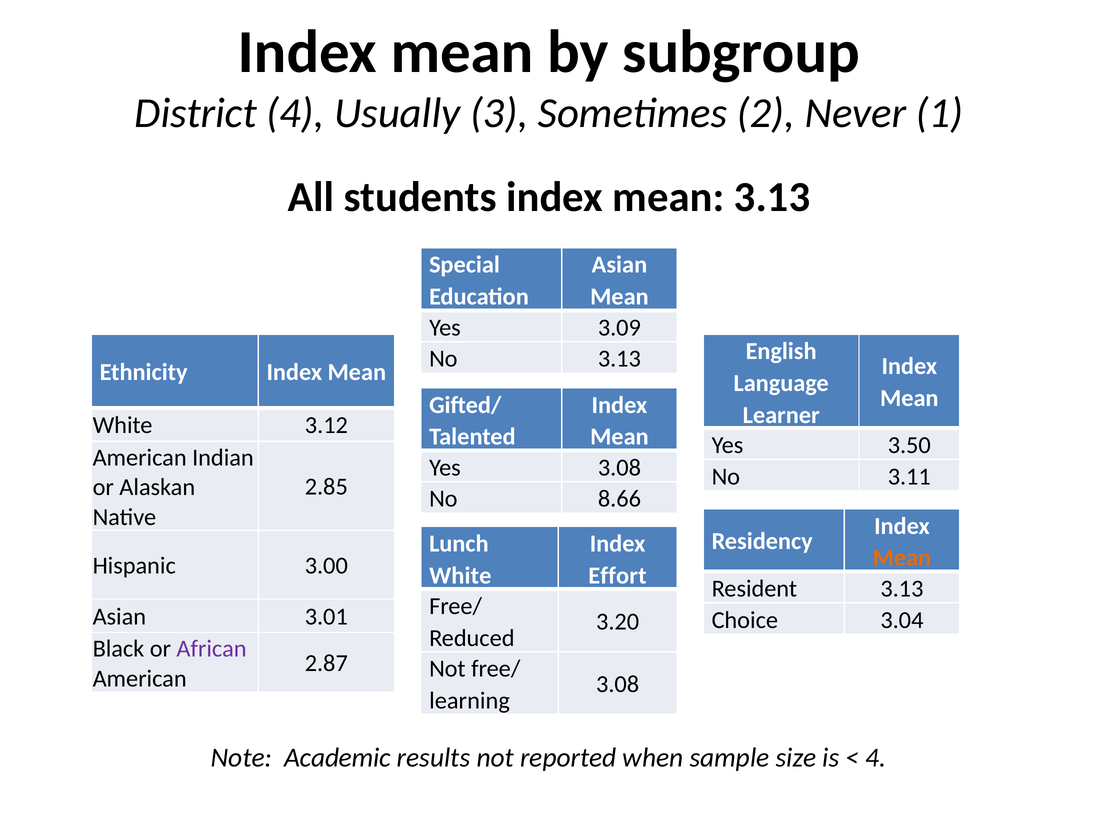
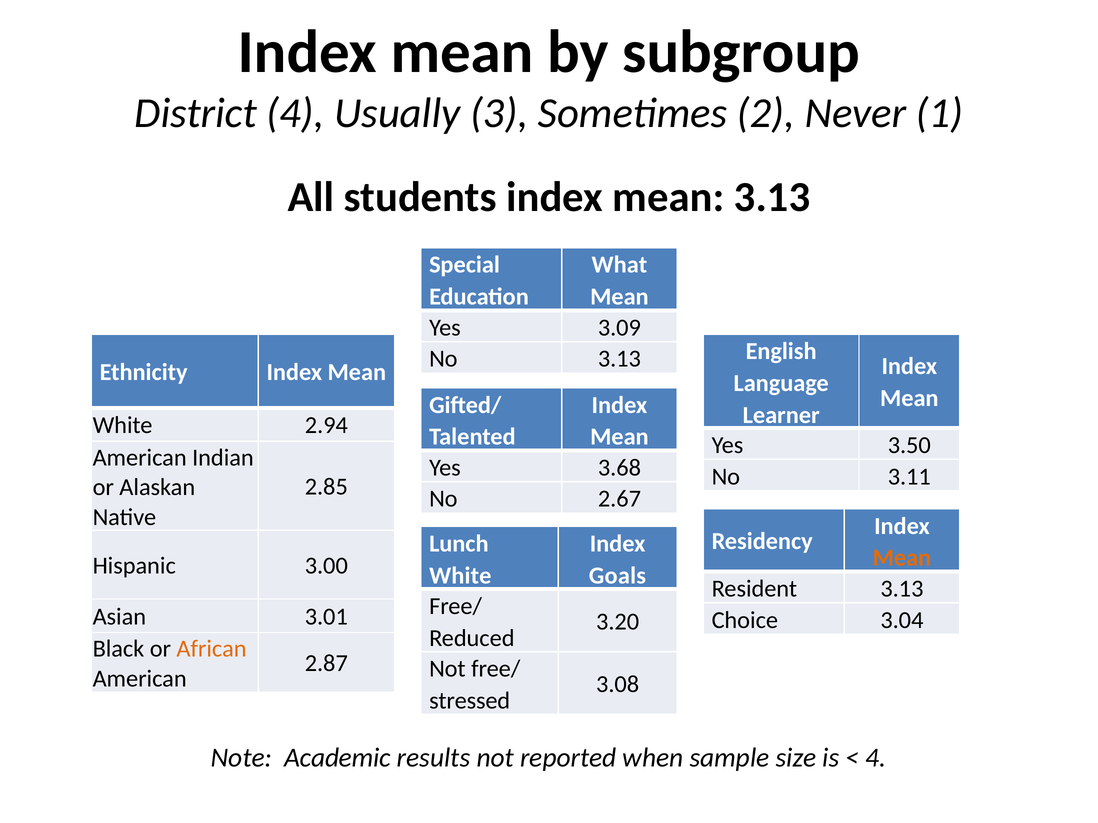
Asian: Asian -> What (619, 265)
3.12: 3.12 -> 2.94 (326, 426)
Yes 3.08: 3.08 -> 3.68 (619, 468)
8.66: 8.66 -> 2.67 (619, 499)
Effort: Effort -> Goals (617, 576)
African colour: purple -> orange (212, 649)
learning: learning -> stressed (470, 701)
